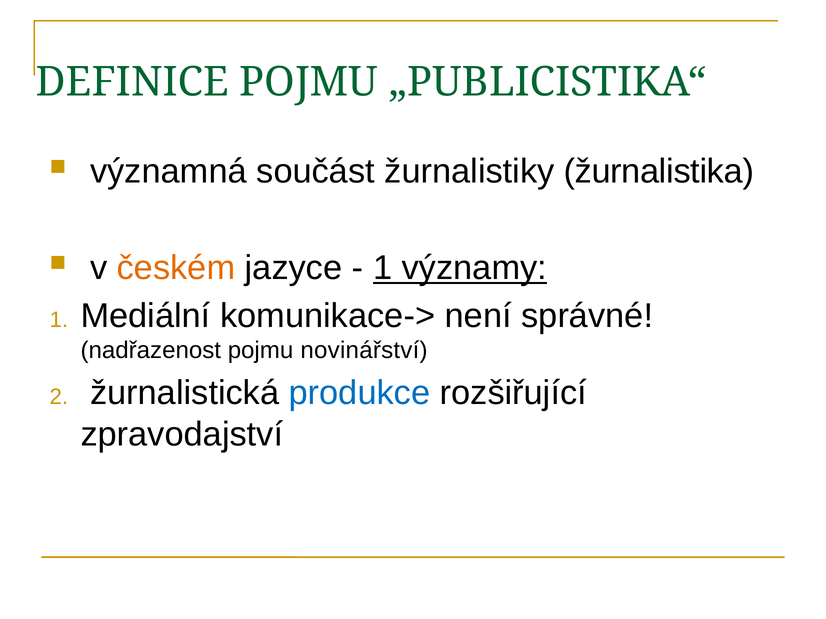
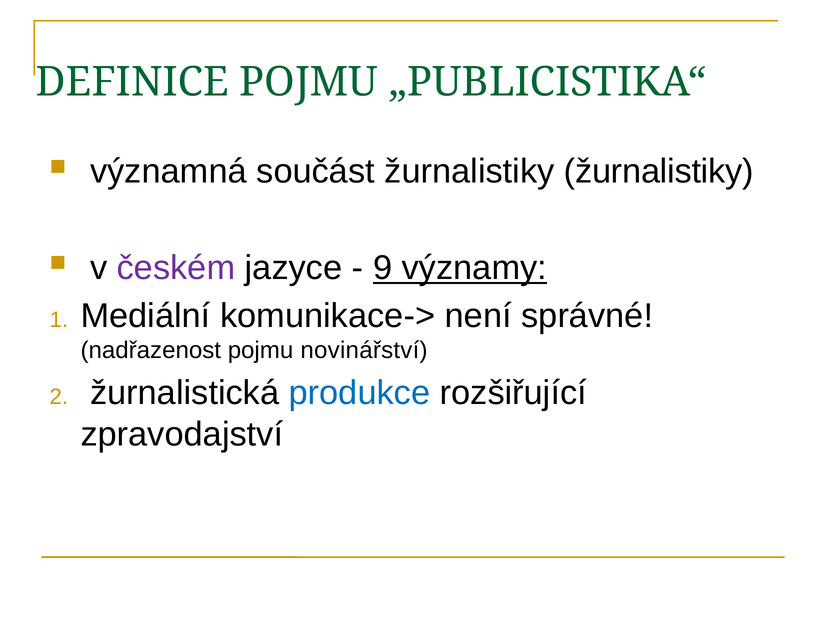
žurnalistiky žurnalistika: žurnalistika -> žurnalistiky (659, 172)
českém colour: orange -> purple (176, 268)
1: 1 -> 9 (383, 268)
